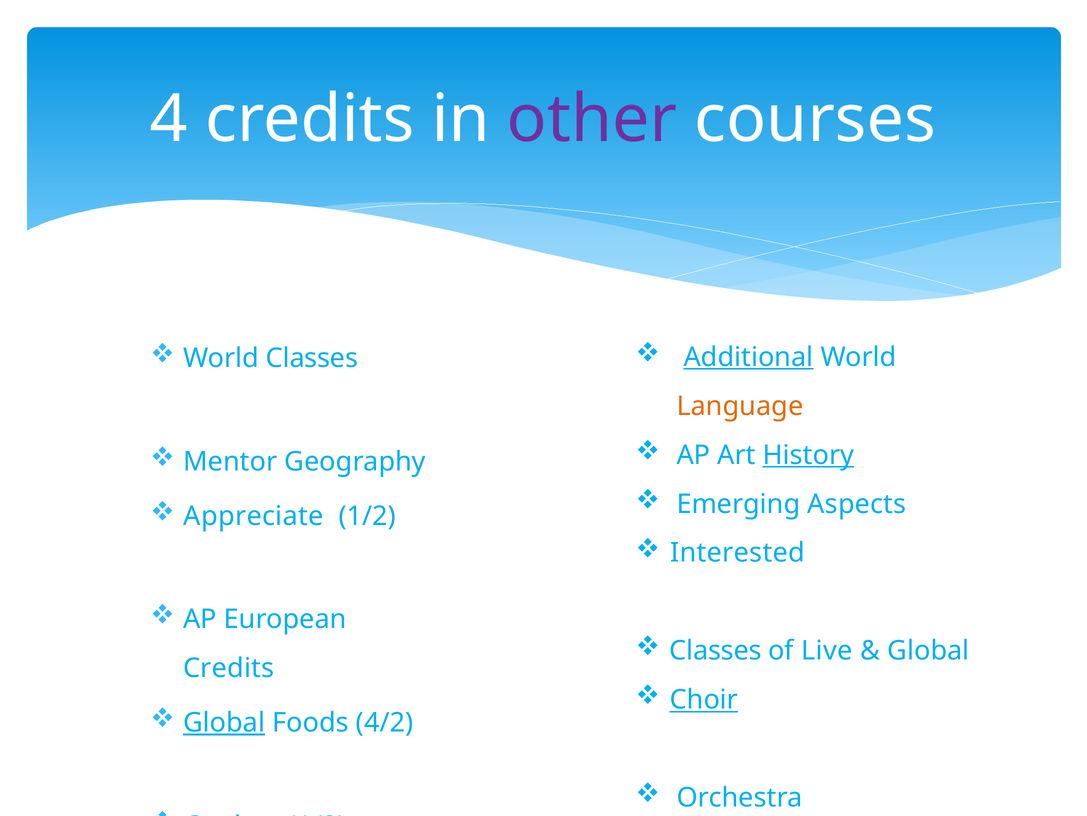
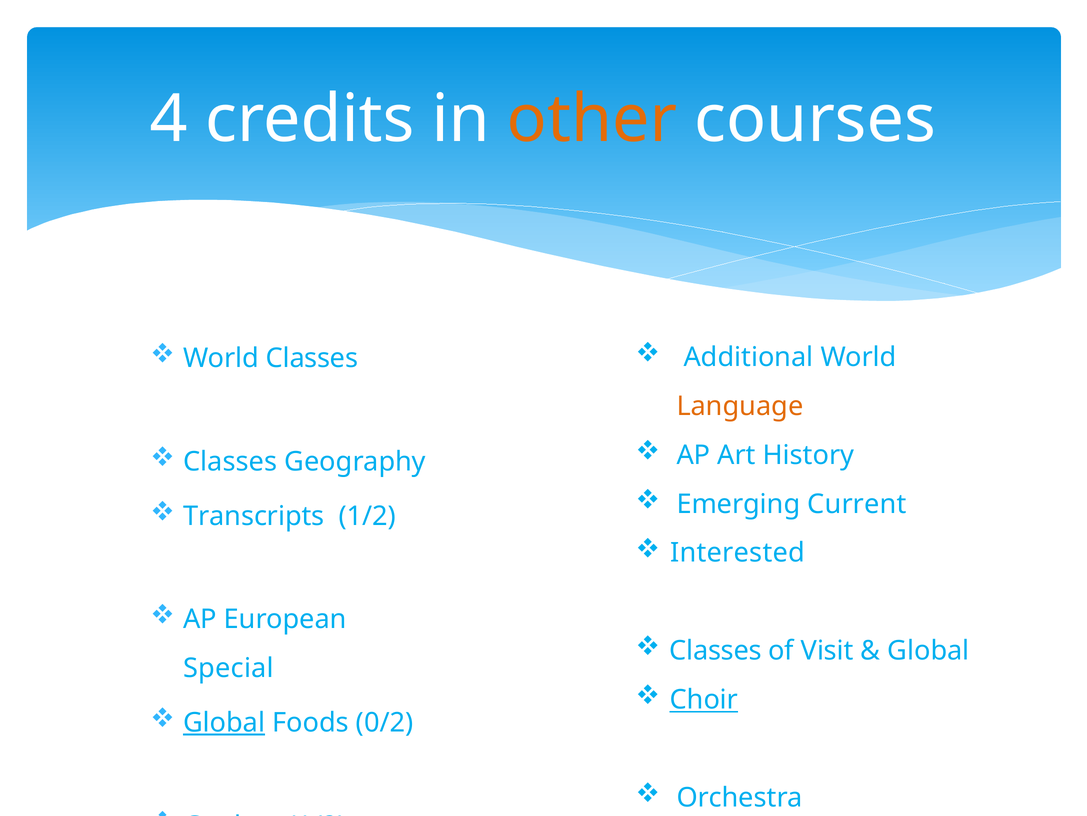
other colour: purple -> orange (592, 119)
Additional underline: present -> none (749, 357)
History underline: present -> none (808, 455)
Mentor: Mentor -> Classes (230, 461)
Aspects: Aspects -> Current (857, 504)
Appreciate: Appreciate -> Transcripts (254, 516)
Live: Live -> Visit (827, 650)
Credits: Credits -> Special (229, 668)
4/2: 4/2 -> 0/2 (385, 722)
